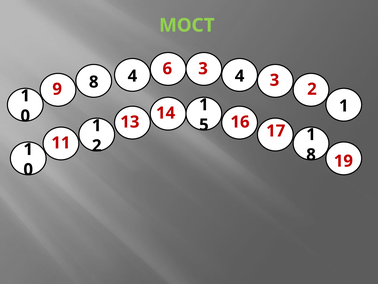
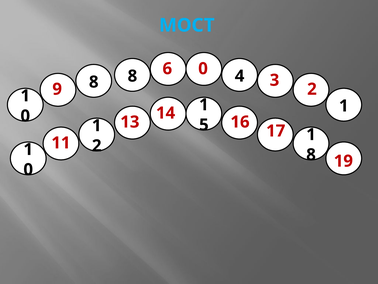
МОСТ colour: light green -> light blue (187, 25)
6 3: 3 -> 0 (203, 69)
8 4: 4 -> 8 (132, 76)
